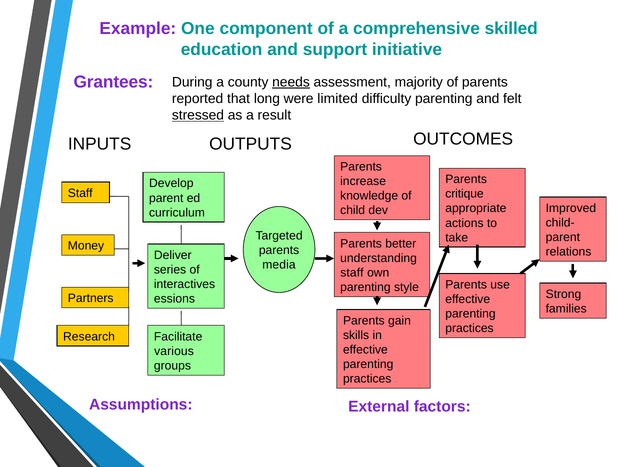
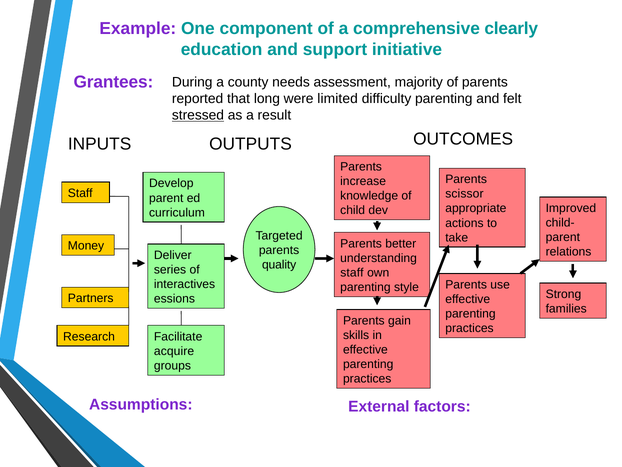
skilled: skilled -> clearly (511, 29)
needs underline: present -> none (291, 82)
critique: critique -> scissor (464, 194)
media: media -> quality (279, 265)
various: various -> acquire (174, 351)
